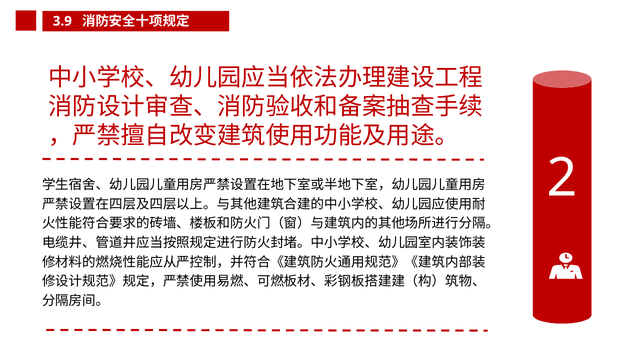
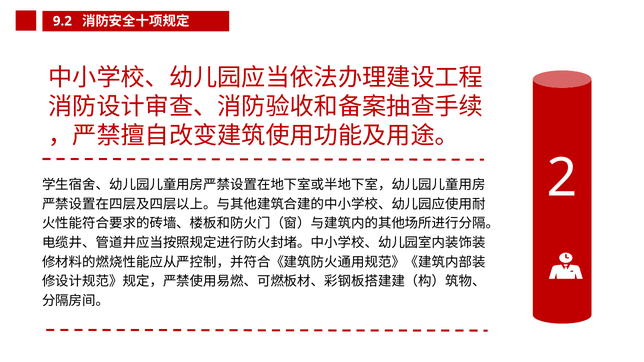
3.9: 3.9 -> 9.2 (62, 21)
